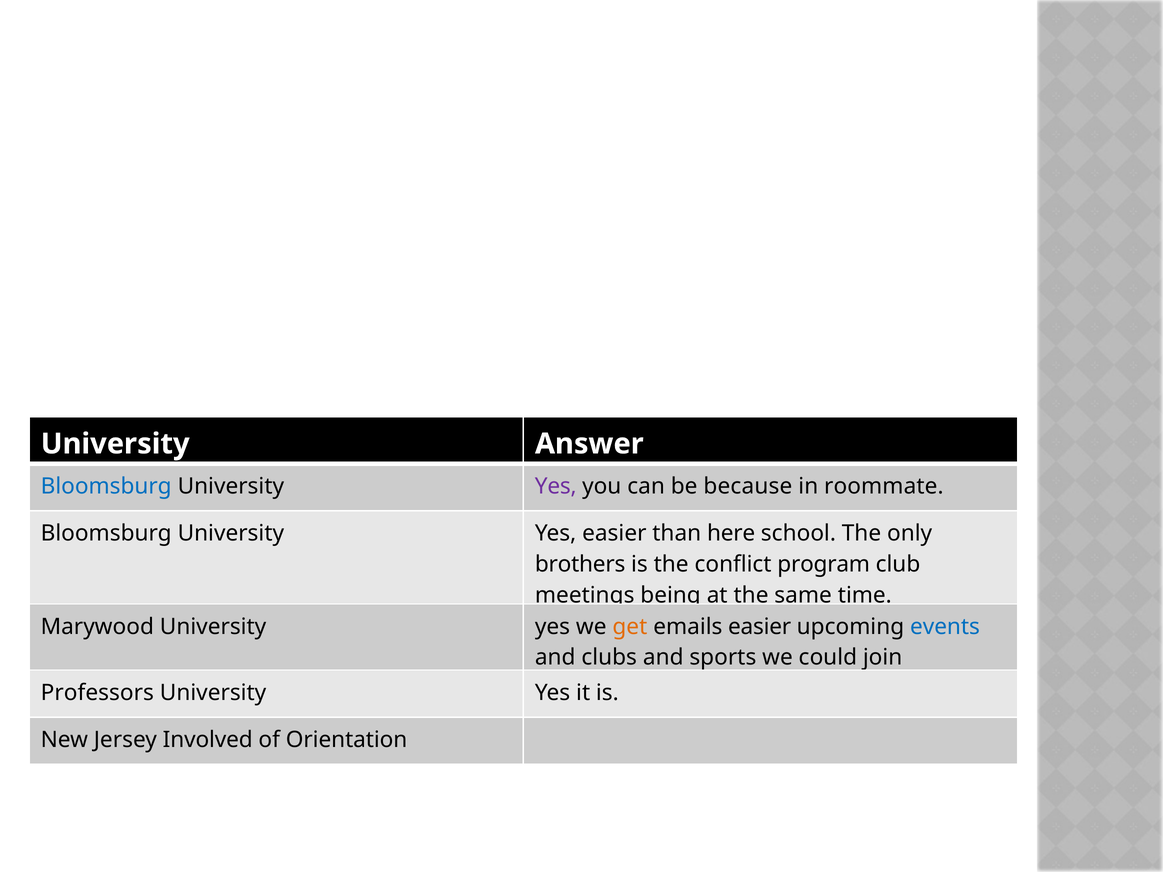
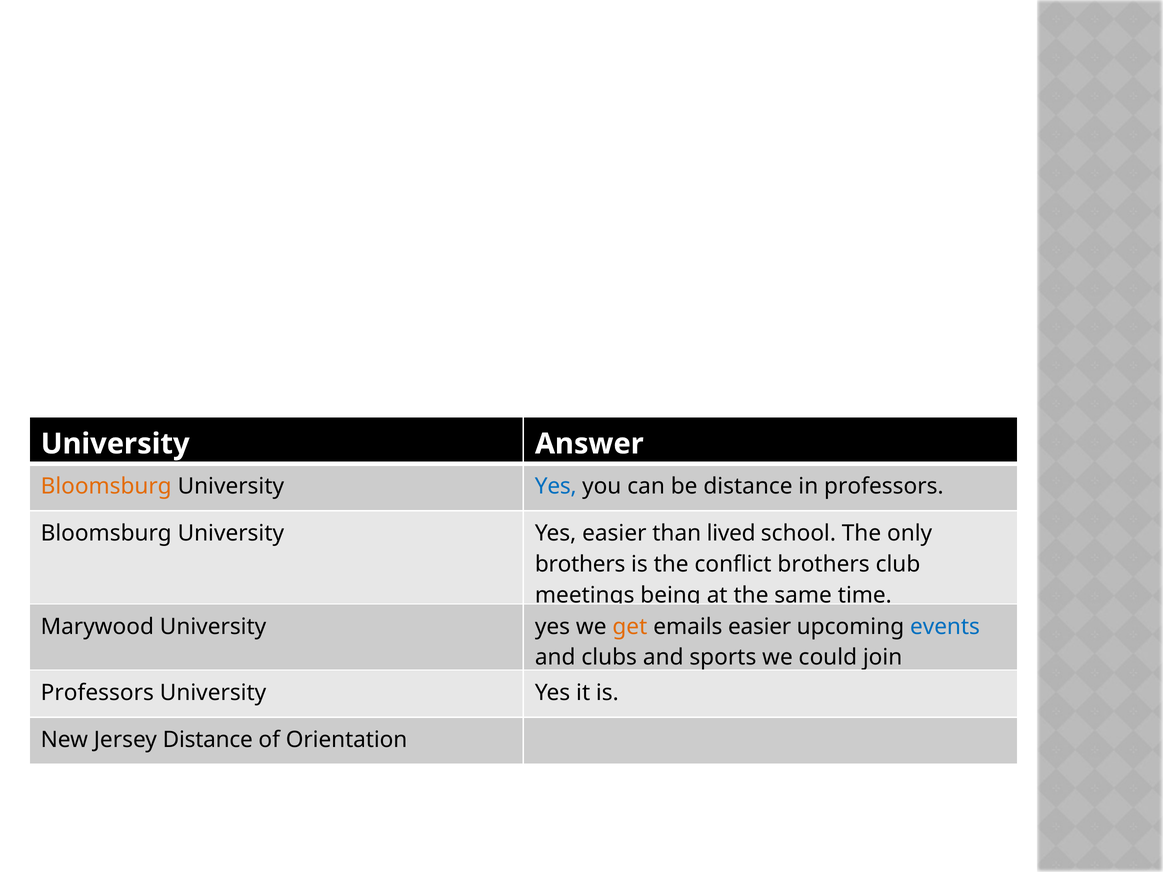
Bloomsburg colour: blue -> orange (106, 486)
Yes colour: purple -> blue (556, 486)
be because: because -> distance (748, 486)
in roommate: roommate -> professors (884, 486)
here: here -> lived (731, 534)
conflict program: program -> brothers (824, 564)
Jersey Involved: Involved -> Distance (208, 740)
